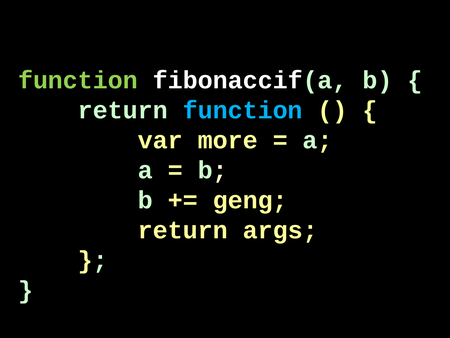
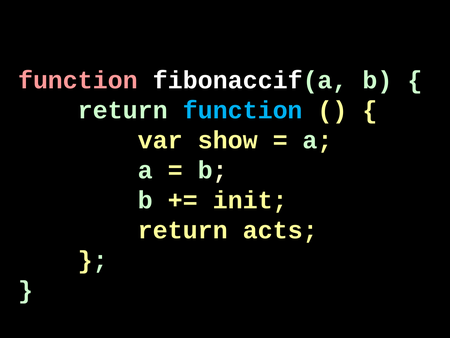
function colour: light green -> pink (78, 80)
more: more -> show (228, 140)
geng: geng -> init (250, 200)
args: args -> acts (280, 230)
